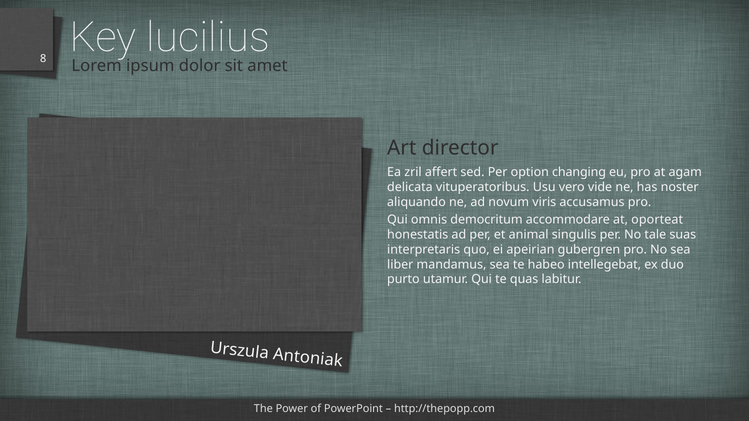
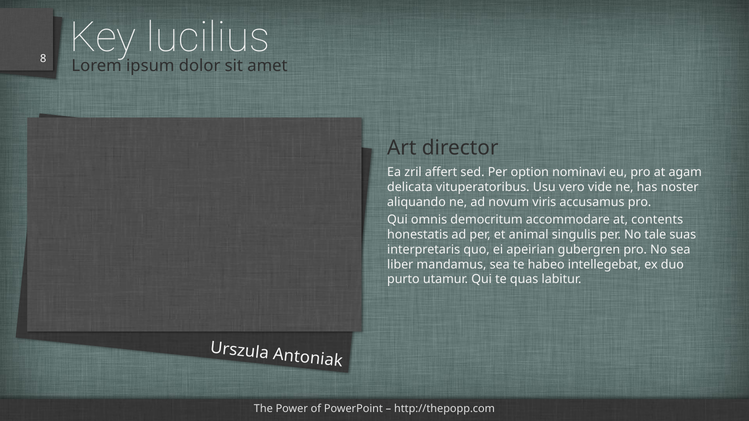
changing: changing -> nominavi (579, 172)
oporteat: oporteat -> contents (657, 220)
